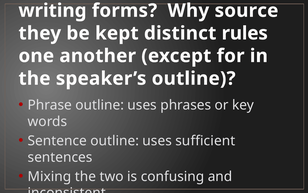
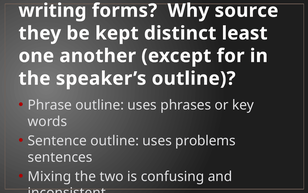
rules: rules -> least (245, 33)
sufficient: sufficient -> problems (205, 140)
